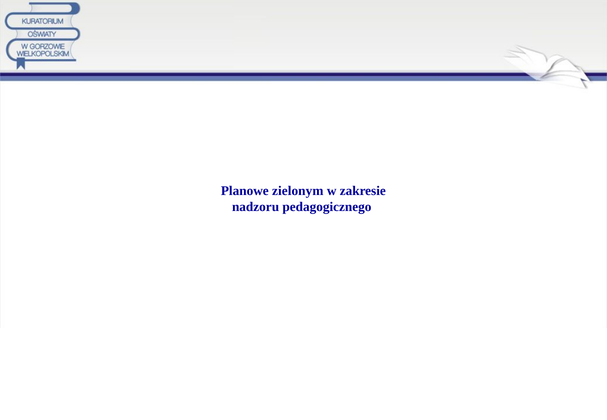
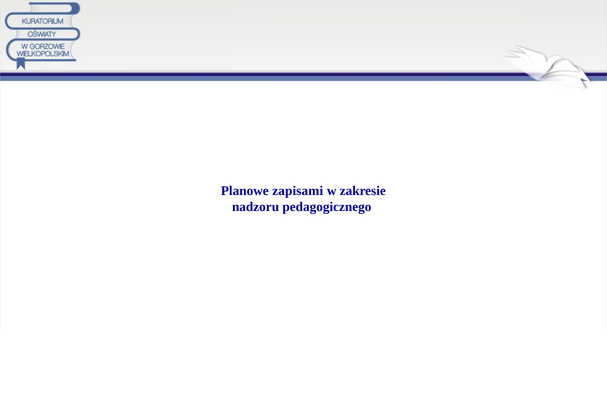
zielonym: zielonym -> zapisami (298, 191)
